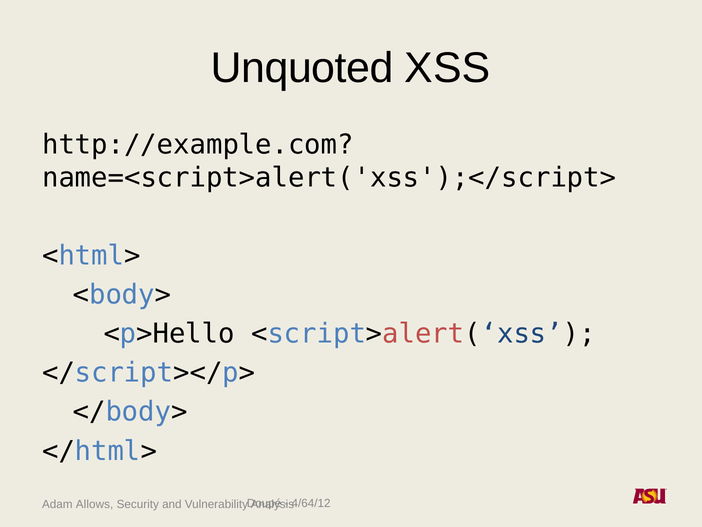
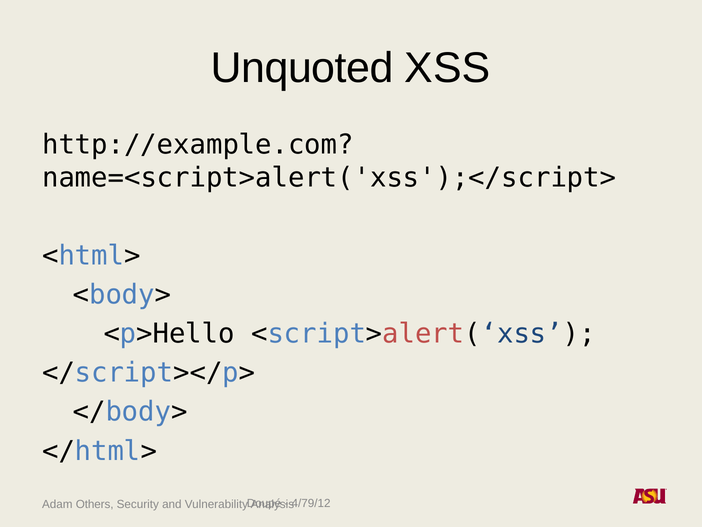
4/64/12: 4/64/12 -> 4/79/12 (311, 503)
Allows: Allows -> Others (95, 504)
